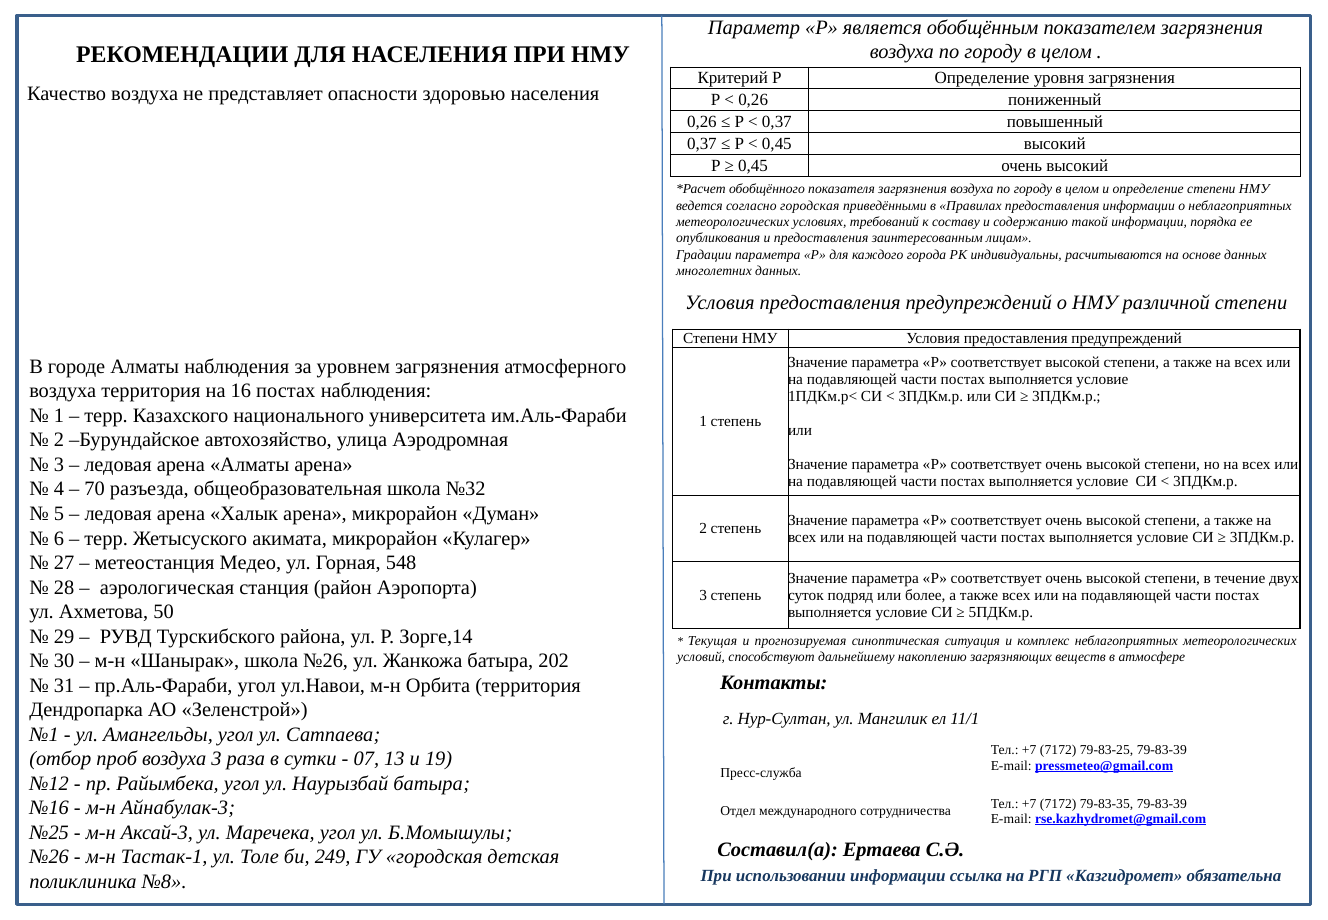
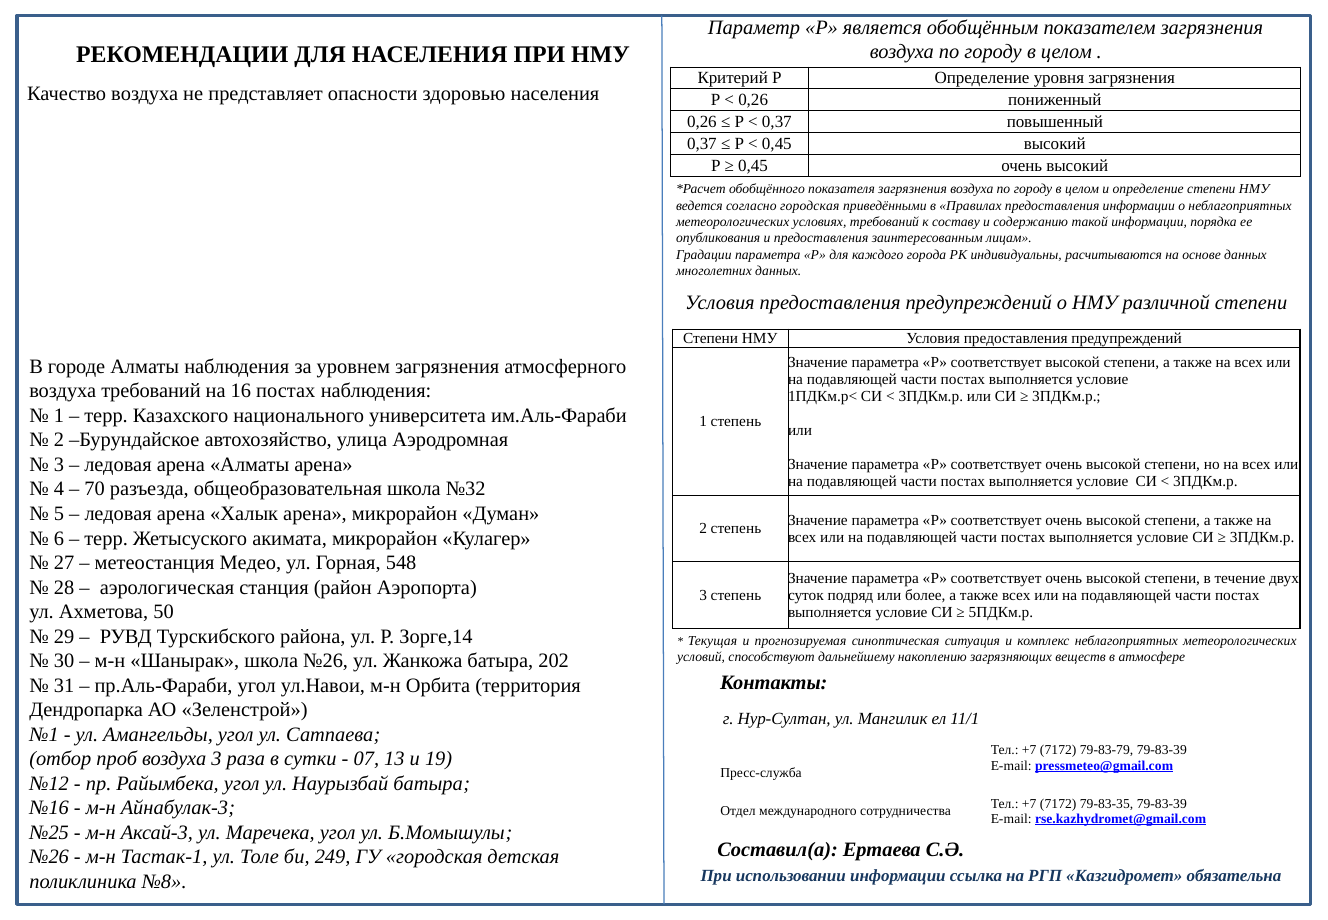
воздуха территория: территория -> требований (151, 391)
79-83-25: 79-83-25 -> 79-83-79 (1107, 750)
